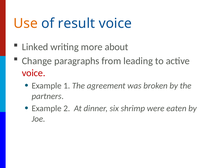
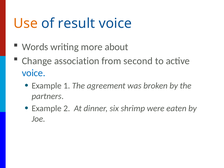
Linked: Linked -> Words (35, 47)
paragraphs: paragraphs -> association (77, 61)
leading: leading -> second (138, 61)
voice colour: red -> blue (34, 73)
